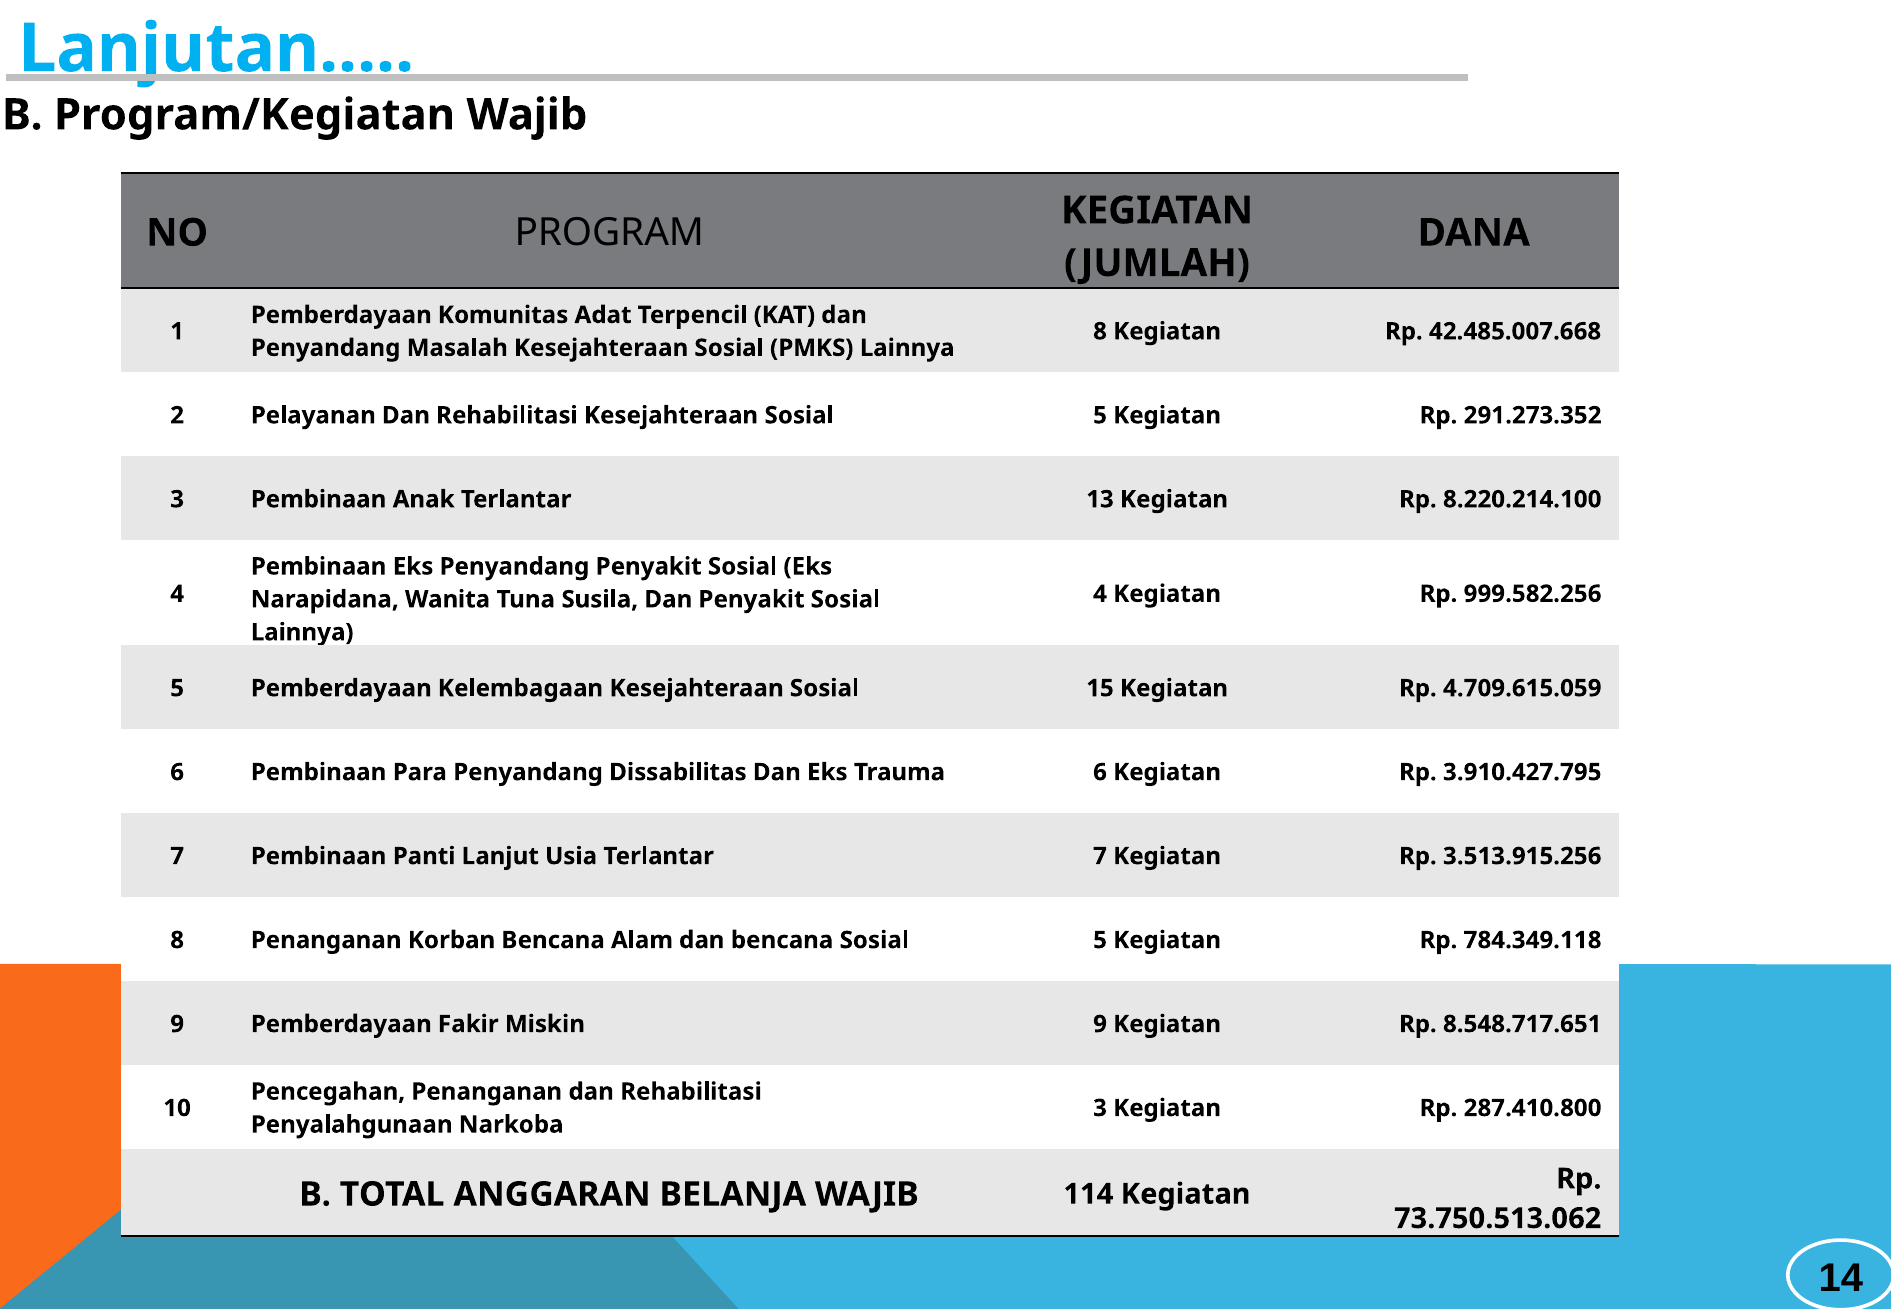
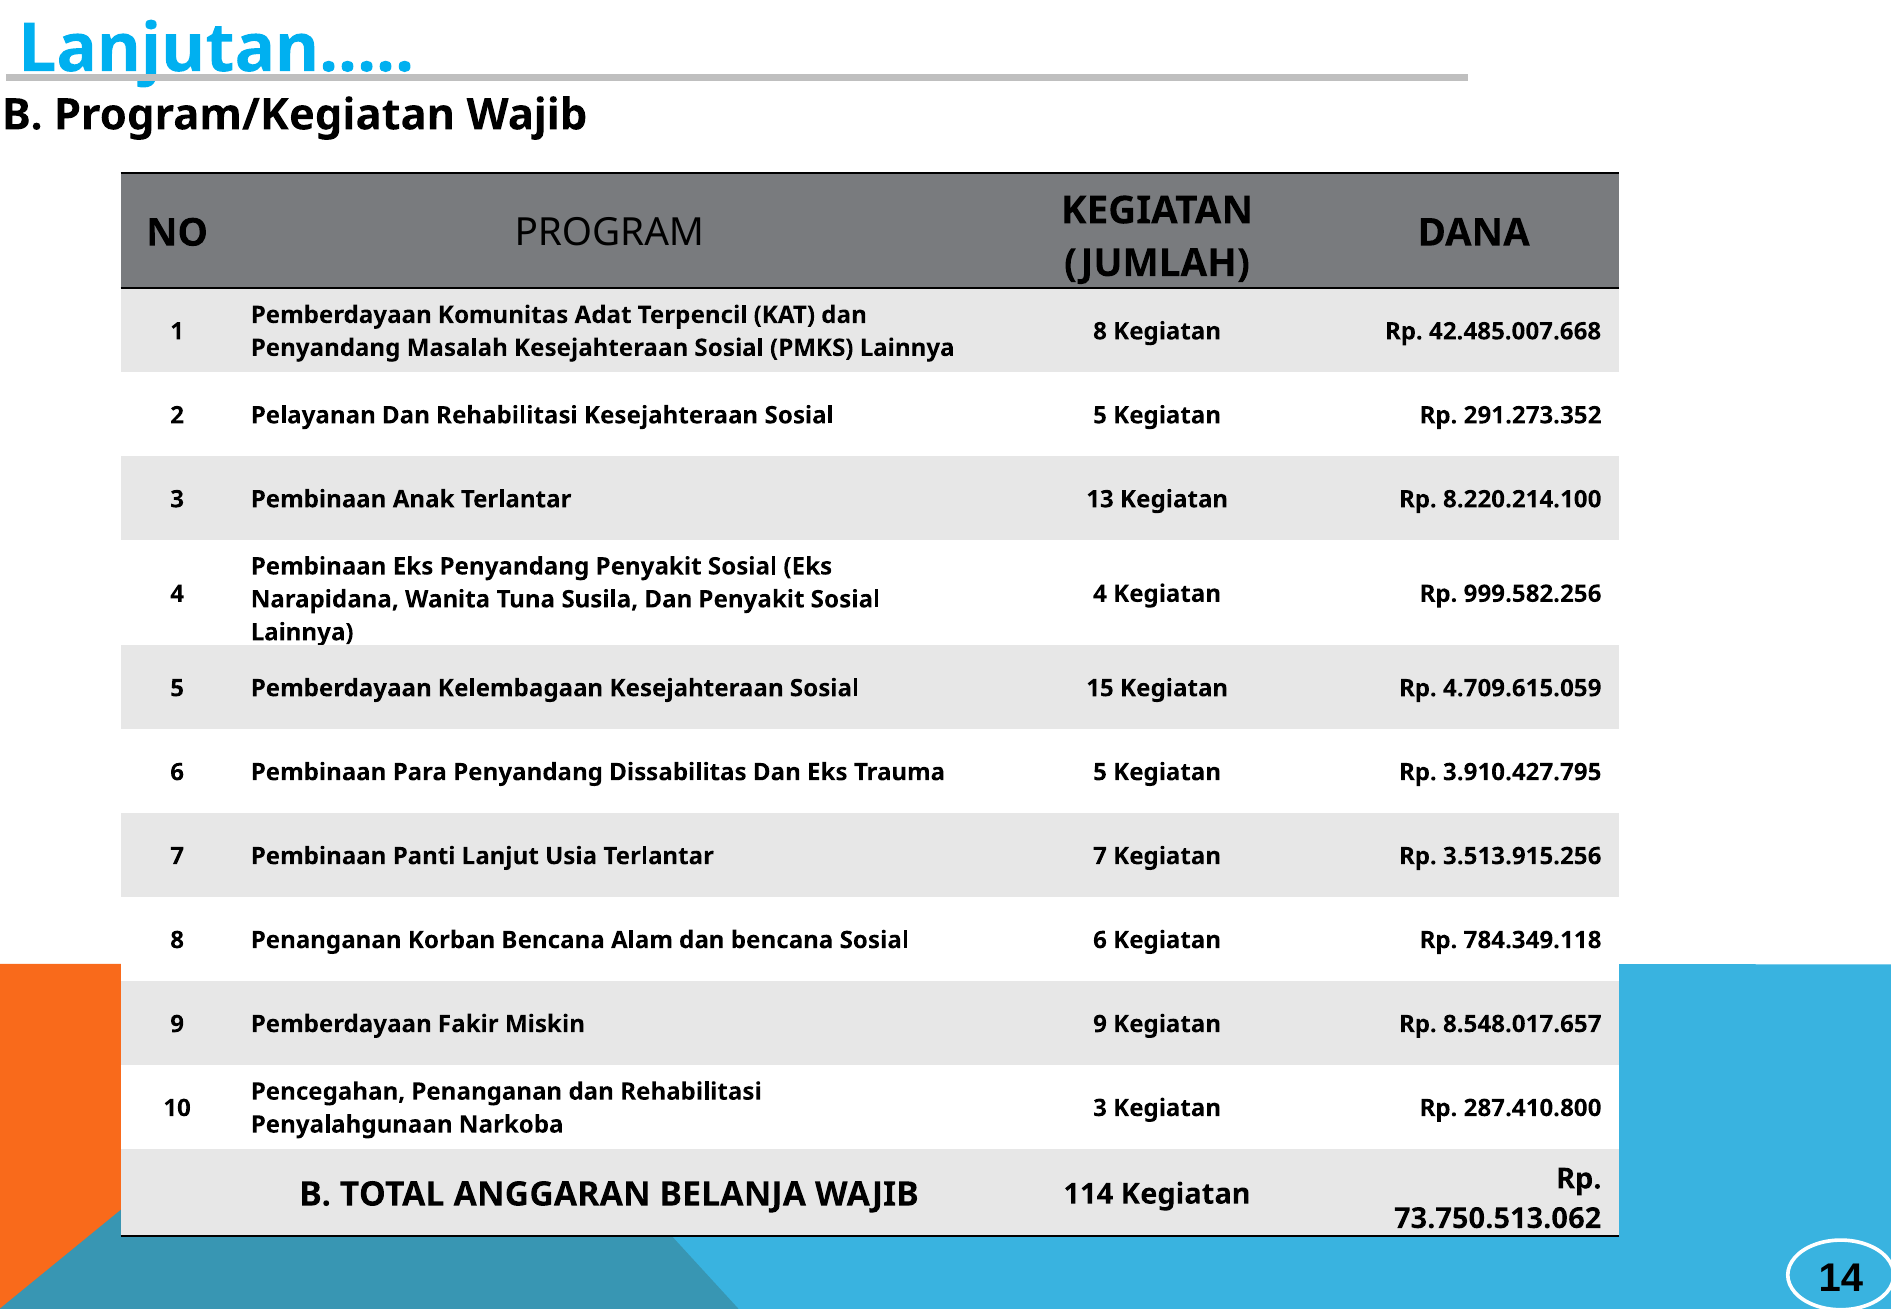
Trauma 6: 6 -> 5 (1100, 772)
bencana Sosial 5: 5 -> 6 (1100, 940)
8.548.717.651: 8.548.717.651 -> 8.548.017.657 (1522, 1024)
